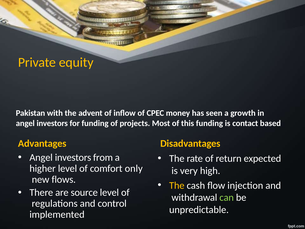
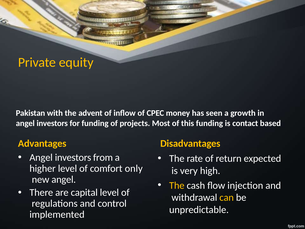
new flows: flows -> angel (64, 179)
source: source -> capital (84, 192)
can colour: light green -> yellow (227, 197)
